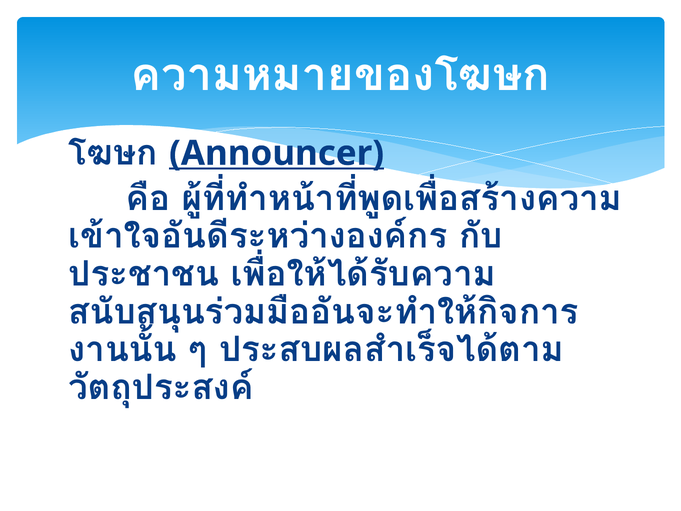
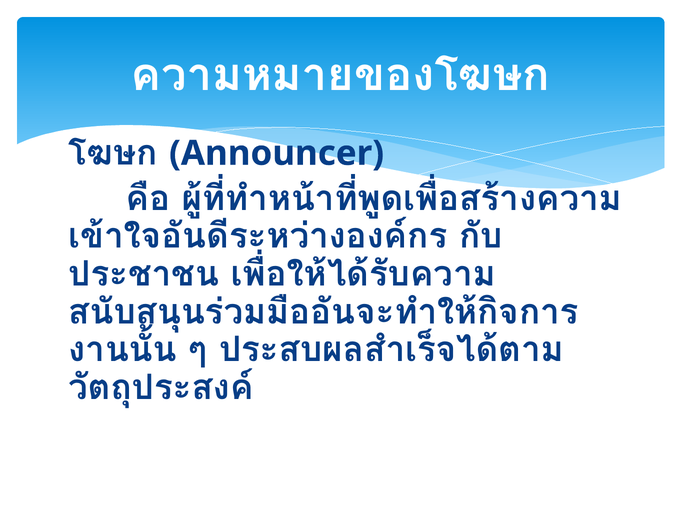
Announcer underline: present -> none (277, 153)
